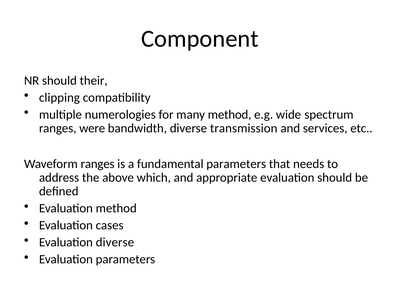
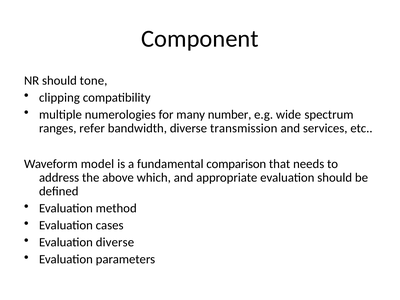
their: their -> tone (94, 81)
many method: method -> number (230, 115)
were: were -> refer (92, 128)
Waveform ranges: ranges -> model (97, 164)
fundamental parameters: parameters -> comparison (236, 164)
